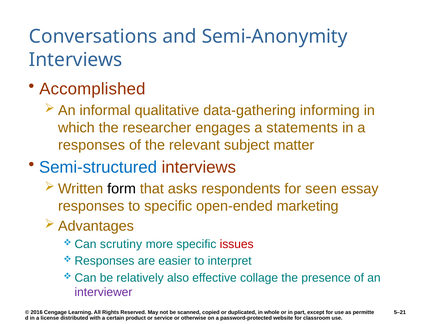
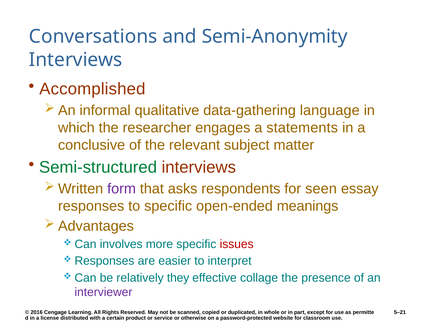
informing: informing -> language (330, 110)
responses: responses -> conclusive (92, 145)
Semi-structured colour: blue -> green (98, 167)
form colour: black -> purple (122, 188)
marketing: marketing -> meanings (308, 206)
scrutiny: scrutiny -> involves (121, 244)
also: also -> they (178, 277)
